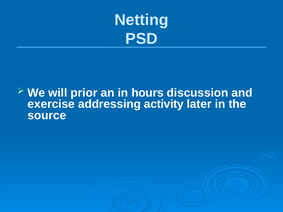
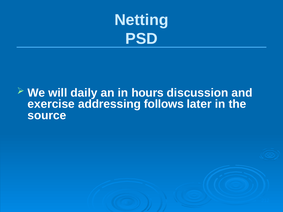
prior: prior -> daily (84, 93)
activity: activity -> follows (164, 104)
